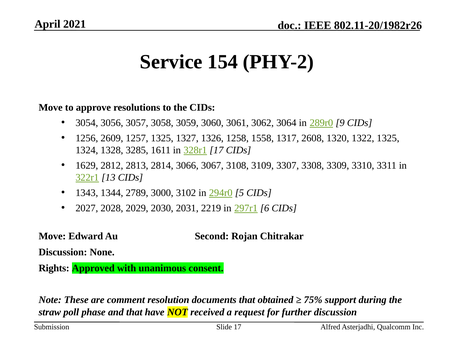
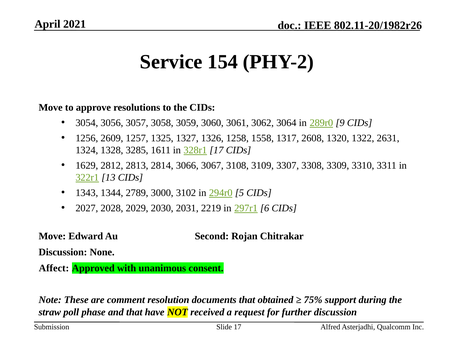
1322 1325: 1325 -> 2631 (388, 138)
Rights: Rights -> Affect (54, 268)
